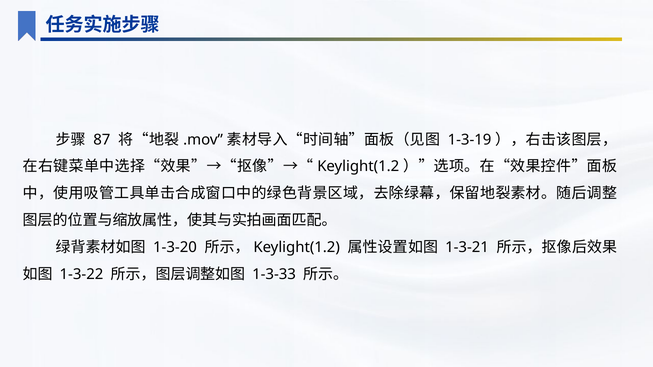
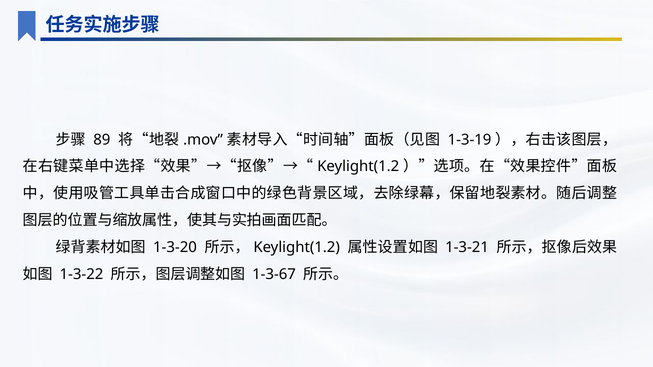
87: 87 -> 89 (102, 140)
1-3-33: 1-3-33 -> 1-3-67 (274, 274)
